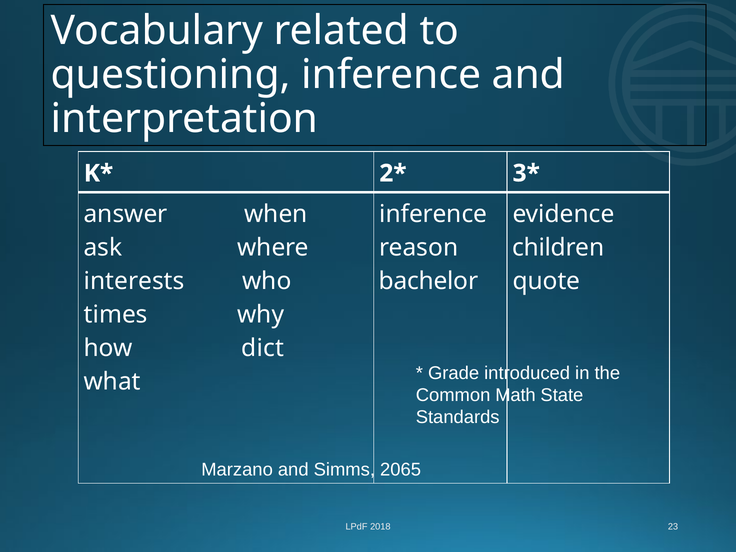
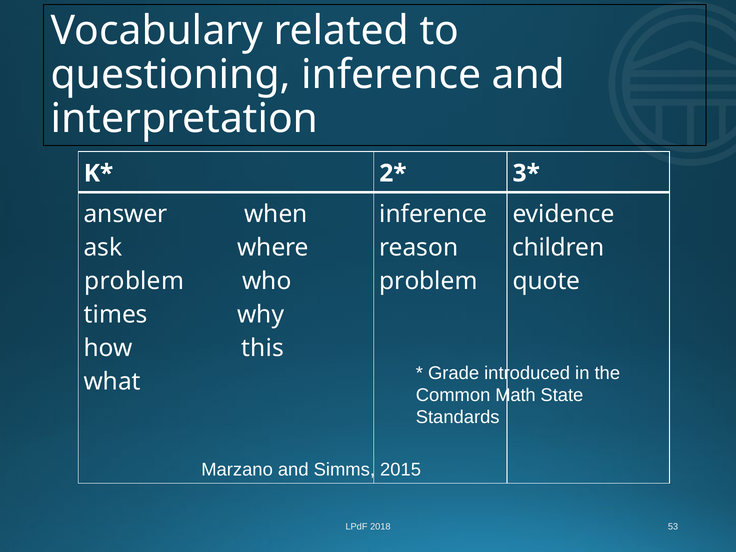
interests: interests -> problem (134, 281)
bachelor: bachelor -> problem (428, 281)
dict: dict -> this (263, 348)
2065: 2065 -> 2015 (401, 470)
23: 23 -> 53 (673, 527)
